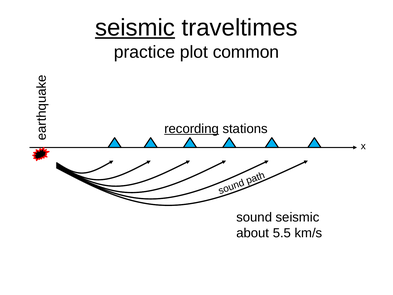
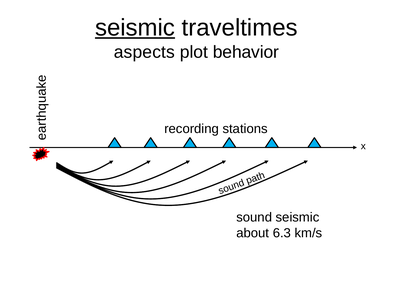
practice: practice -> aspects (144, 52)
common: common -> behavior (246, 52)
recording underline: present -> none (192, 129)
5.5: 5.5 -> 6.3 (282, 233)
